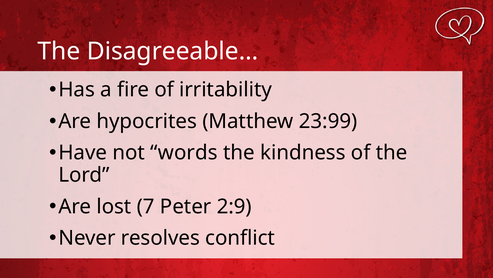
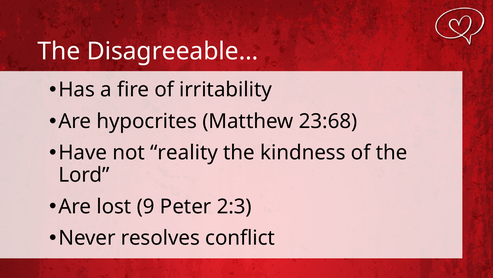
23:99: 23:99 -> 23:68 (328, 121)
words: words -> reality (184, 152)
7: 7 -> 9 (146, 206)
2:9: 2:9 -> 2:3 (234, 206)
